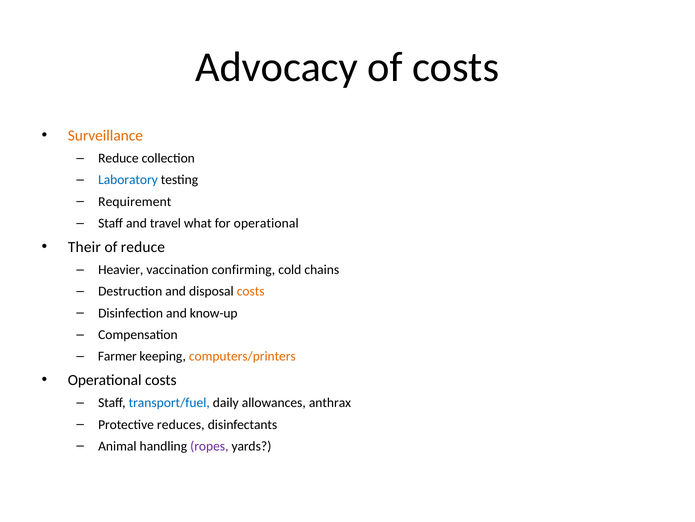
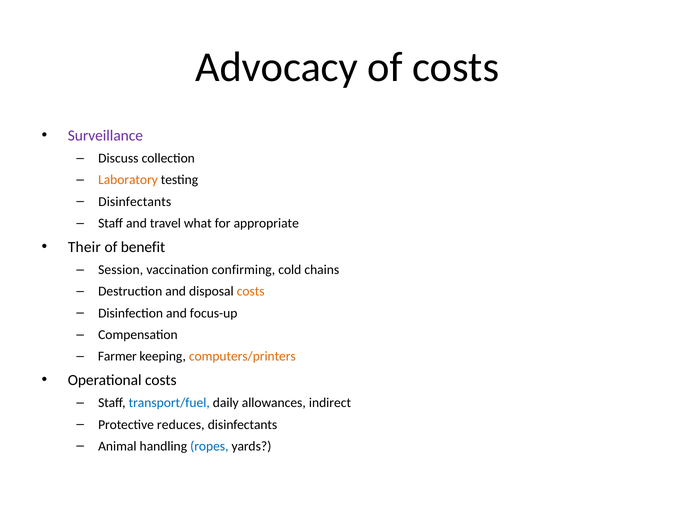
Surveillance colour: orange -> purple (105, 135)
Reduce: Reduce -> Discuss (118, 158)
Laboratory colour: blue -> orange (128, 180)
Requirement: Requirement -> Disinfectants (135, 201)
for operational: operational -> appropriate (266, 223)
of reduce: reduce -> benefit (143, 247)
Heavier: Heavier -> Session (121, 269)
know-up: know-up -> focus-up (214, 313)
anthrax: anthrax -> indirect (330, 402)
ropes colour: purple -> blue (209, 446)
